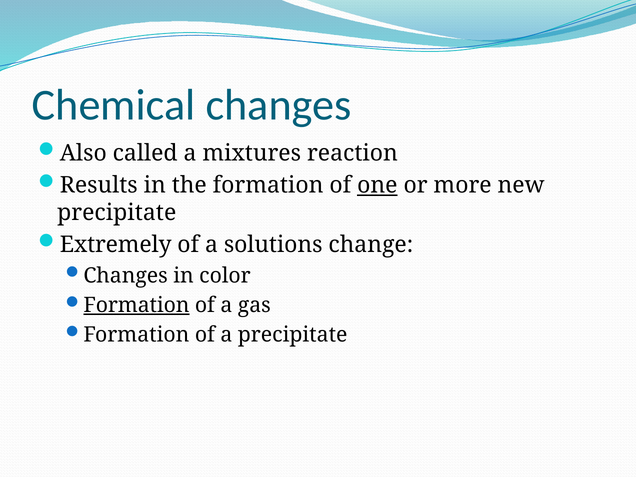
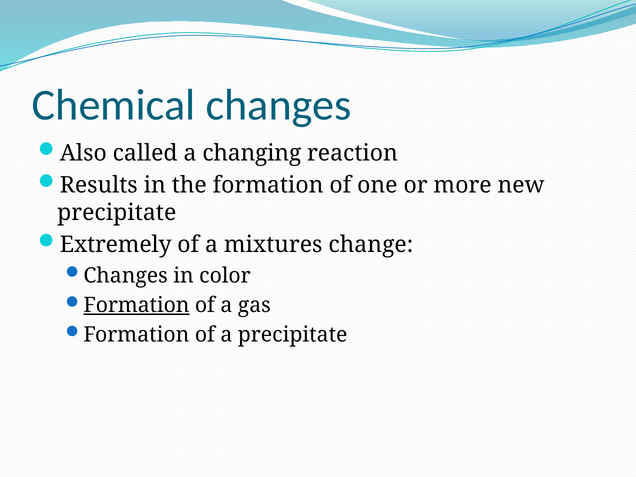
mixtures: mixtures -> changing (252, 153)
one underline: present -> none (377, 185)
solutions: solutions -> mixtures (273, 245)
